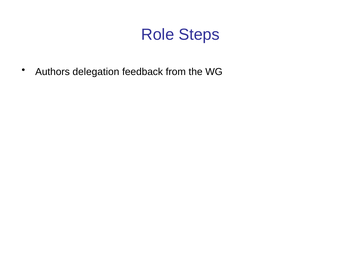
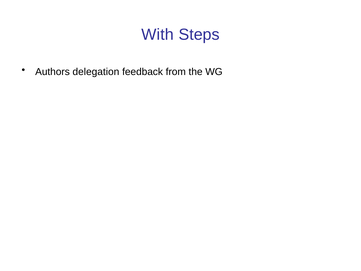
Role: Role -> With (158, 35)
